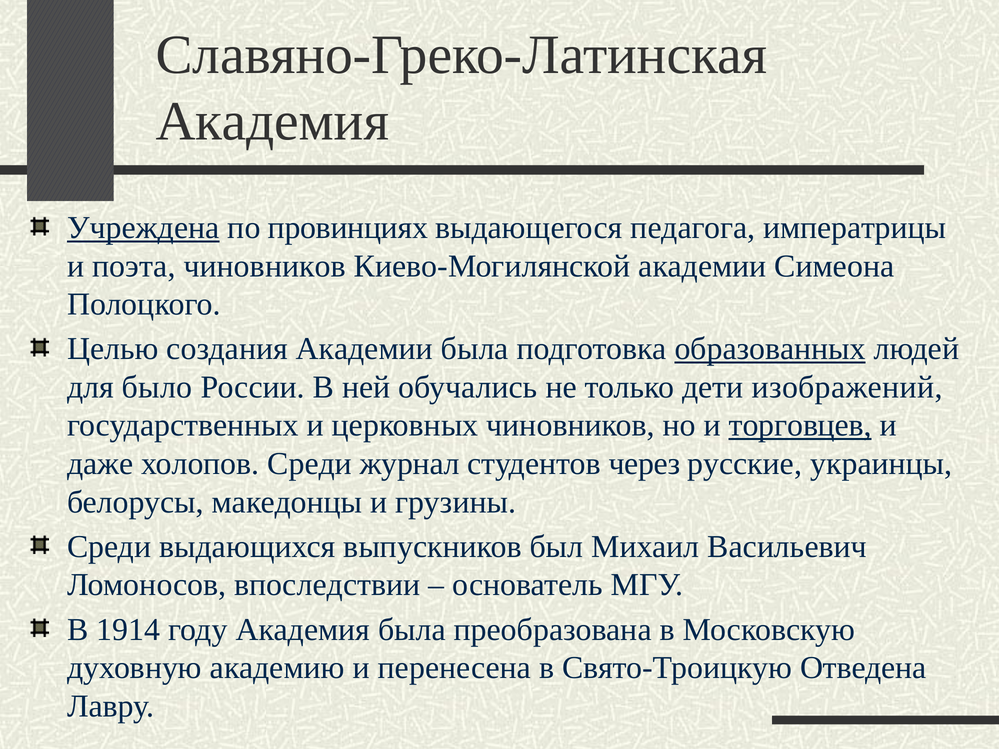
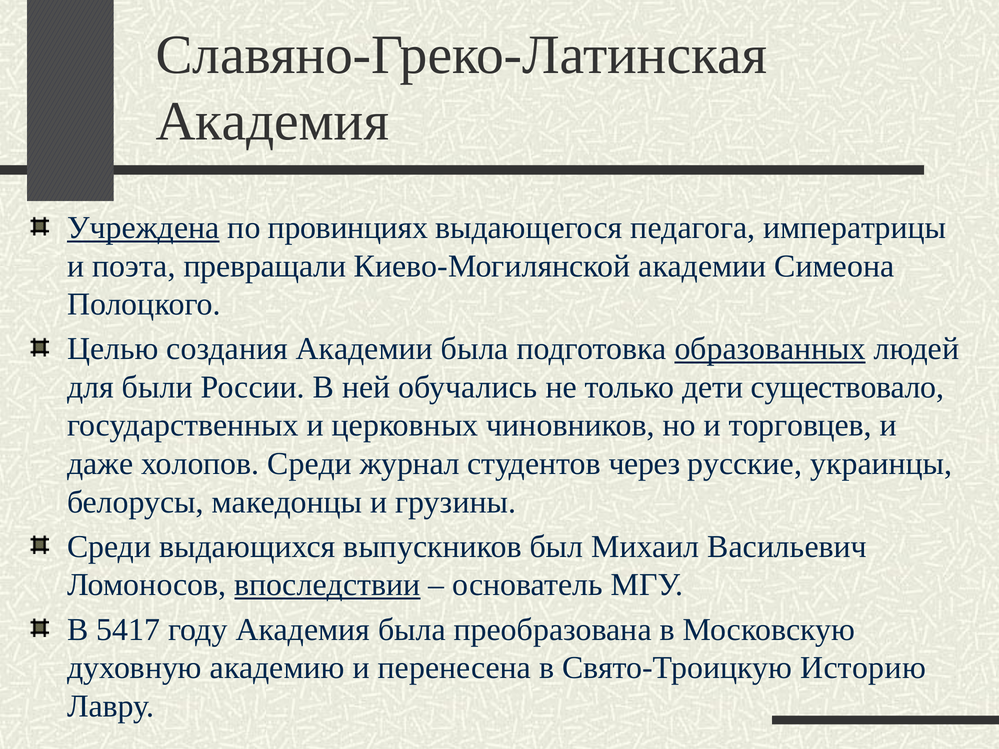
поэта чиновников: чиновников -> превращали (265, 266)
было: было -> были (157, 387)
изображений: изображений -> существовало (847, 387)
торговцев underline: present -> none (800, 426)
впоследствии underline: none -> present (327, 585)
1914: 1914 -> 5417 (128, 630)
Отведена: Отведена -> Историю (863, 668)
